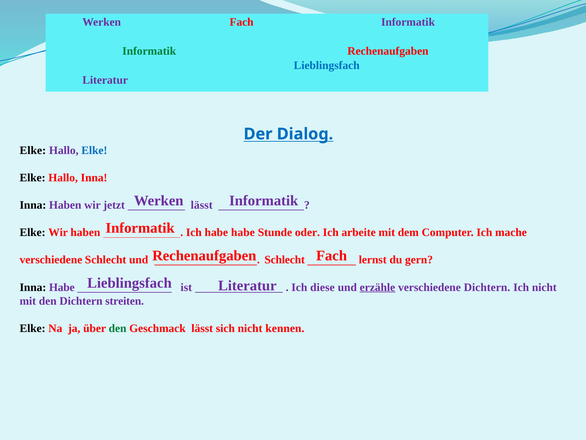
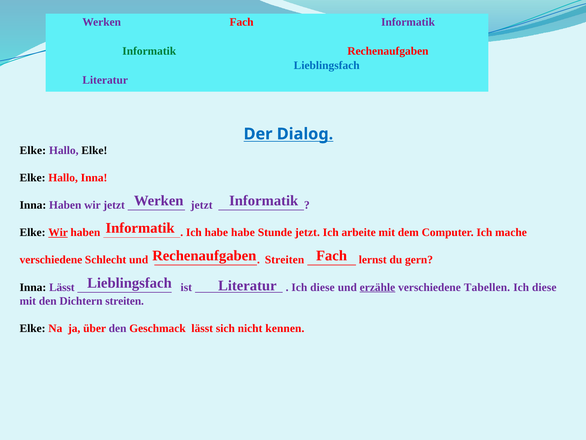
Elke colour: blue -> black (94, 150)
jetzt lässt: lässt -> jetzt (202, 205)
Wir underline: none -> present (58, 232)
Stunde oder: oder -> jetzt (307, 232)
Schlecht: Schlecht -> Streiten (285, 260)
Inna Habe: Habe -> Lässt (62, 287)
verschiedene Dichtern: Dichtern -> Tabellen (487, 287)
nicht: nicht -> diese (544, 287)
den colour: green -> purple (118, 328)
